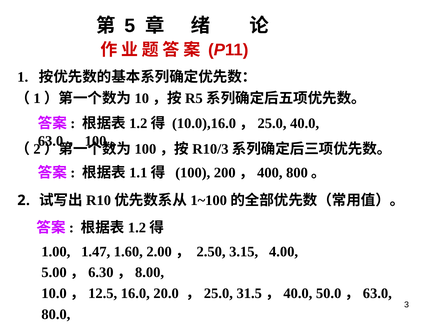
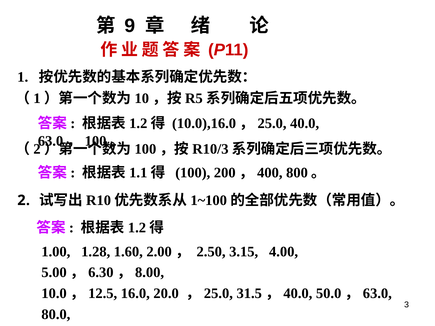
5: 5 -> 9 (130, 26)
1.47: 1.47 -> 1.28 (96, 252)
